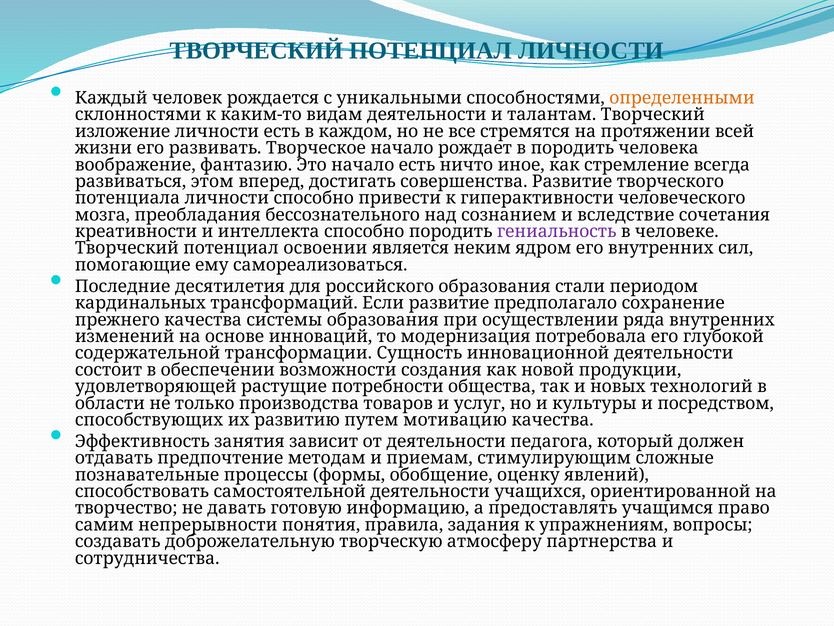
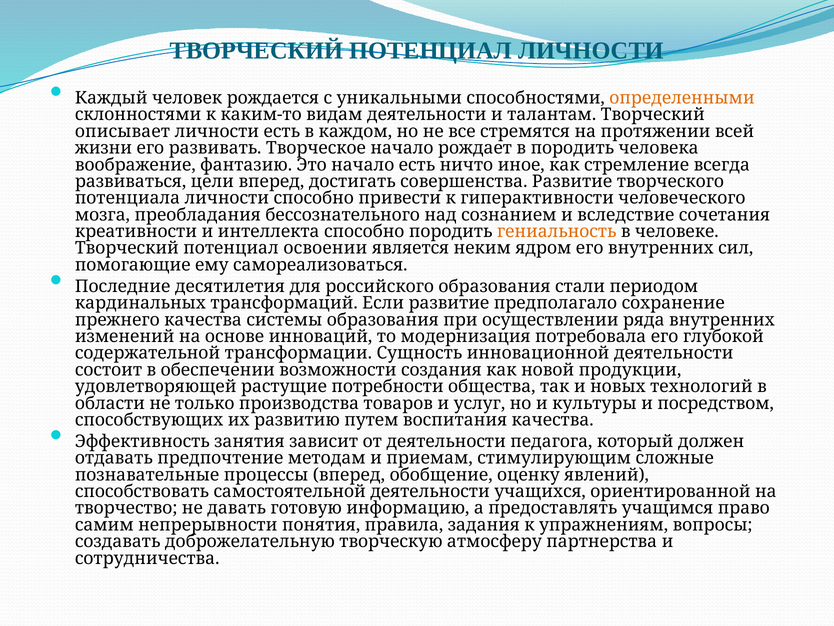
изложение: изложение -> описывает (122, 131)
этом: этом -> цели (212, 181)
гениальность colour: purple -> orange (557, 231)
мотивацию: мотивацию -> воспитания (455, 420)
процессы формы: формы -> вперед (349, 474)
